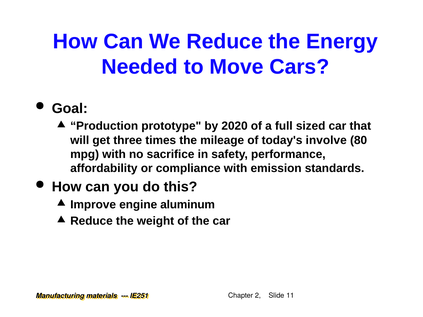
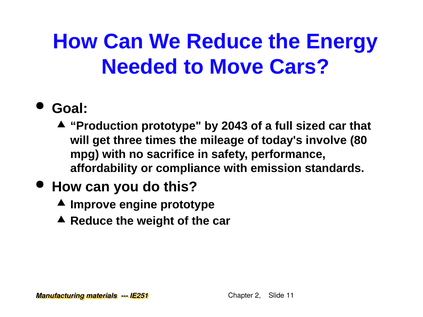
2020: 2020 -> 2043 (235, 126)
engine aluminum: aluminum -> prototype (188, 205)
